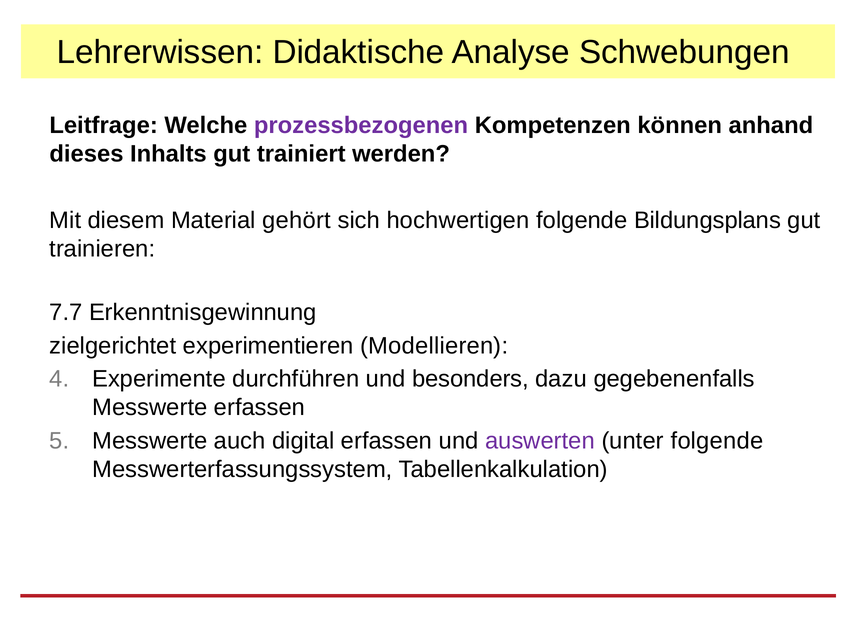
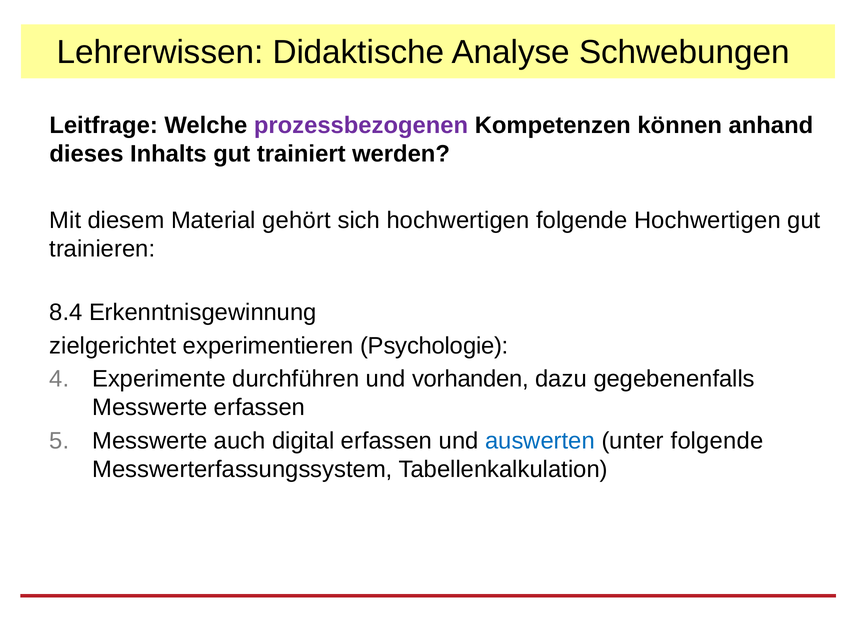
folgende Bildungsplans: Bildungsplans -> Hochwertigen (707, 221)
7.7: 7.7 -> 8.4 (66, 312)
Modellieren: Modellieren -> Psychologie (434, 346)
besonders: besonders -> vorhanden (471, 379)
auswerten colour: purple -> blue (540, 441)
